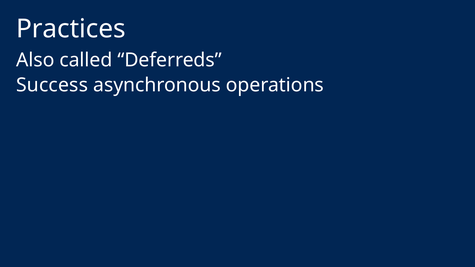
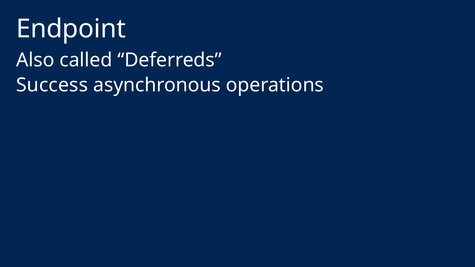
Practices: Practices -> Endpoint (71, 29)
